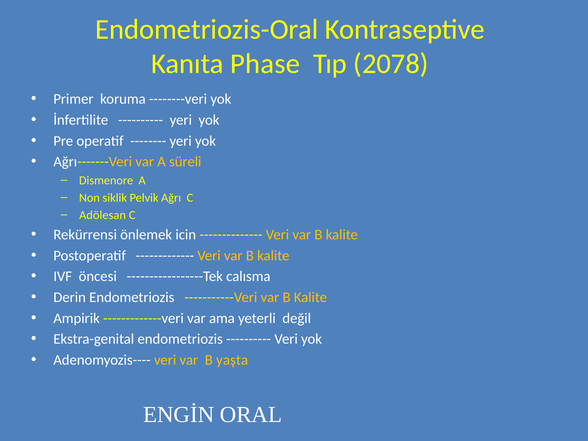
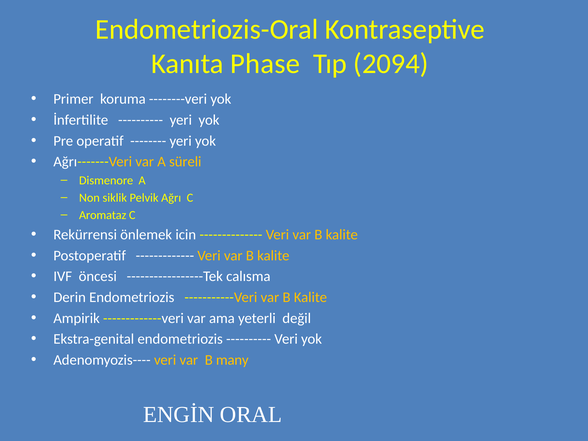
2078: 2078 -> 2094 (391, 64)
Adölesan: Adölesan -> Aromataz (103, 215)
yaşta: yaşta -> many (232, 360)
